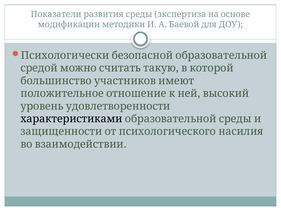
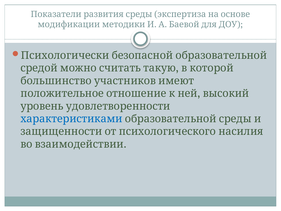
характеристиками colour: black -> blue (71, 119)
